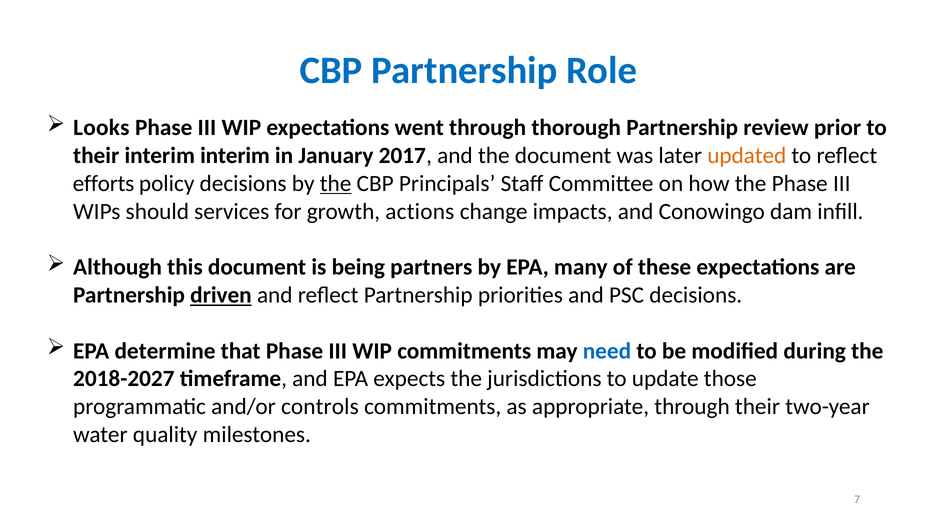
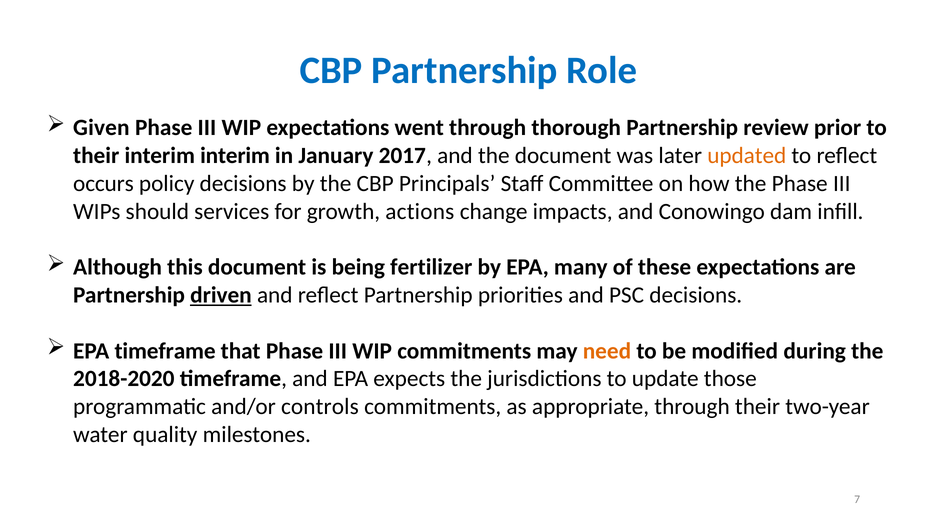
Looks: Looks -> Given (101, 128)
efforts: efforts -> occurs (103, 184)
the underline: present -> none (336, 184)
partners: partners -> fertilizer (431, 268)
EPA determine: determine -> timeframe (165, 351)
need colour: blue -> orange (607, 351)
2018-2027: 2018-2027 -> 2018-2020 (124, 379)
